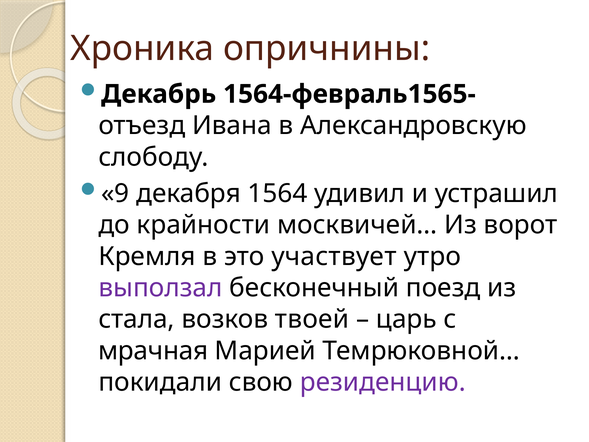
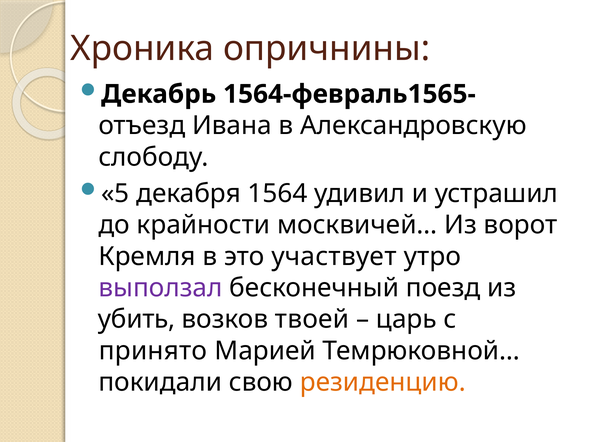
9: 9 -> 5 (115, 193)
стала: стала -> убить (137, 319)
мрачная: мрачная -> принято (153, 351)
резиденцию colour: purple -> orange (383, 382)
